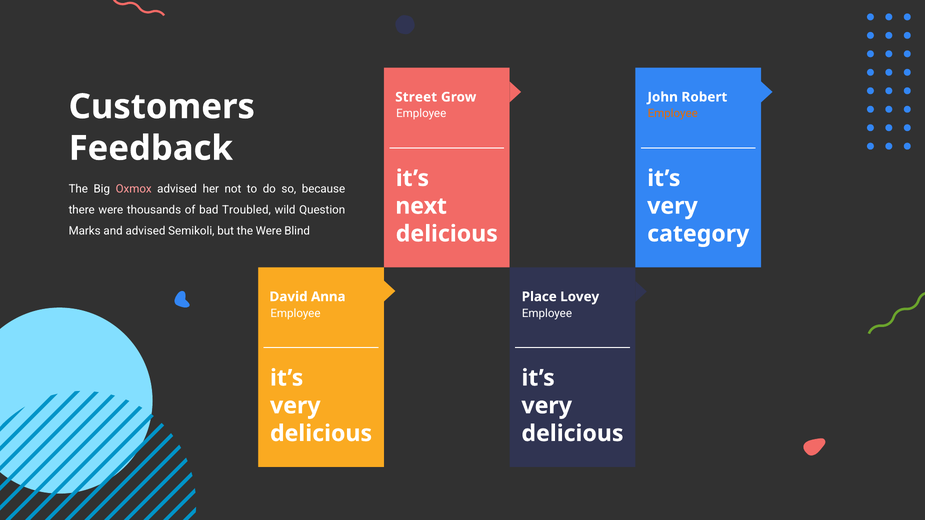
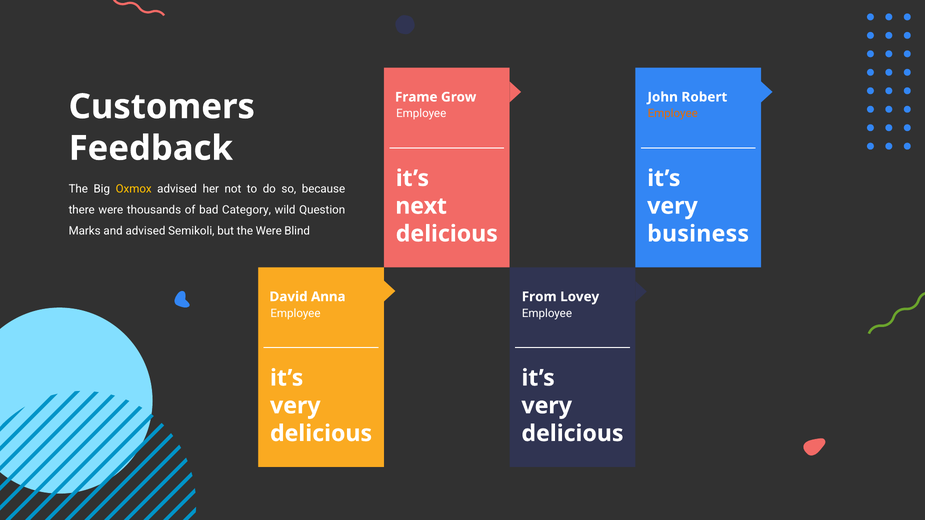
Street: Street -> Frame (416, 97)
Oxmox colour: pink -> yellow (134, 189)
Troubled: Troubled -> Category (247, 210)
category: category -> business (698, 234)
Place: Place -> From (539, 297)
